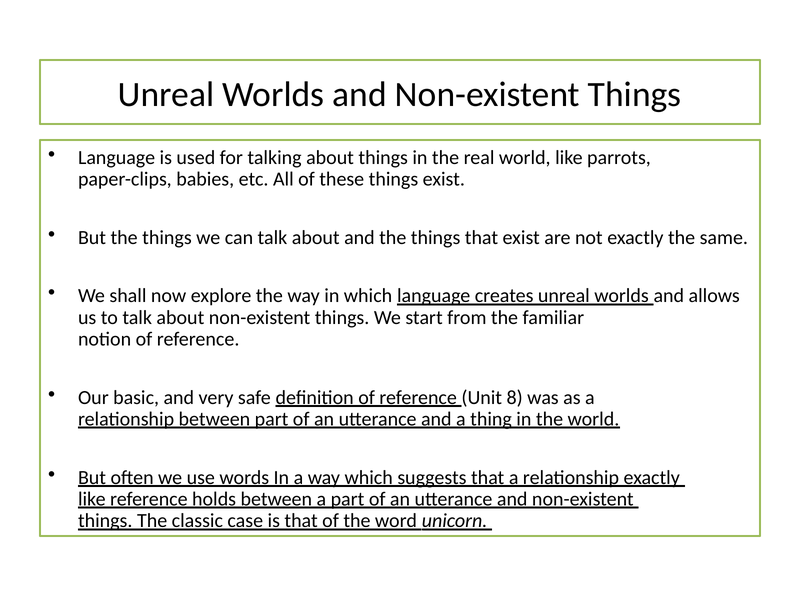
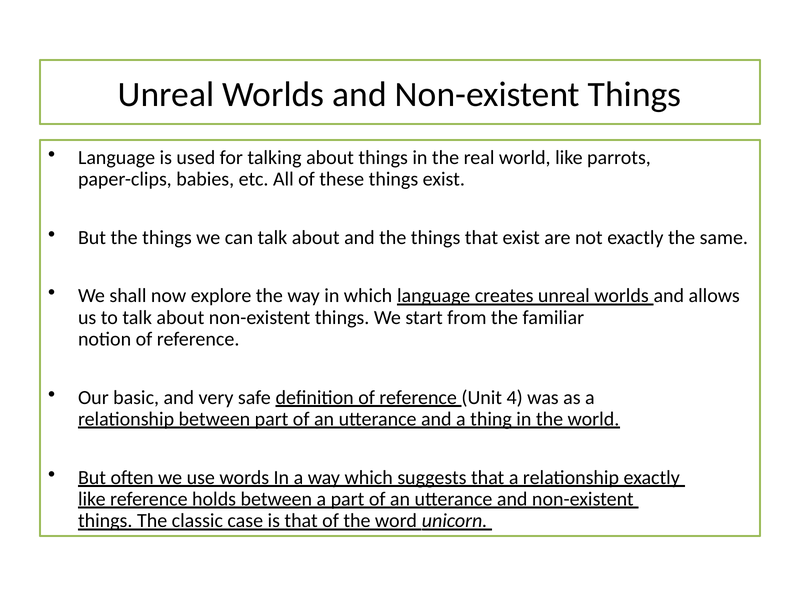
8: 8 -> 4 (515, 397)
